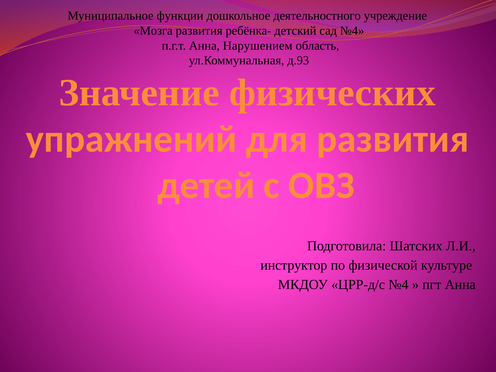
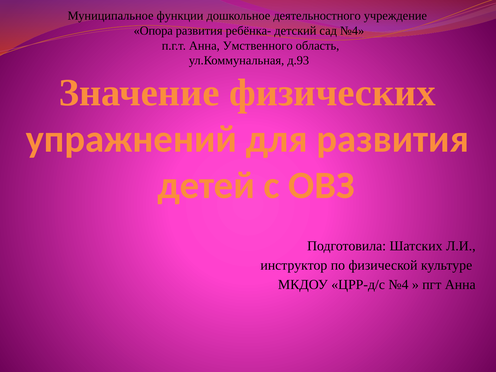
Мозга: Мозга -> Опора (153, 31)
Нарушением: Нарушением -> Умственного (258, 46)
